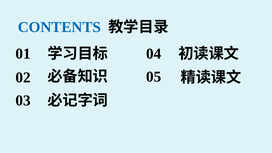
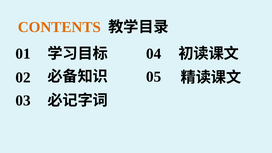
CONTENTS colour: blue -> orange (59, 27)
